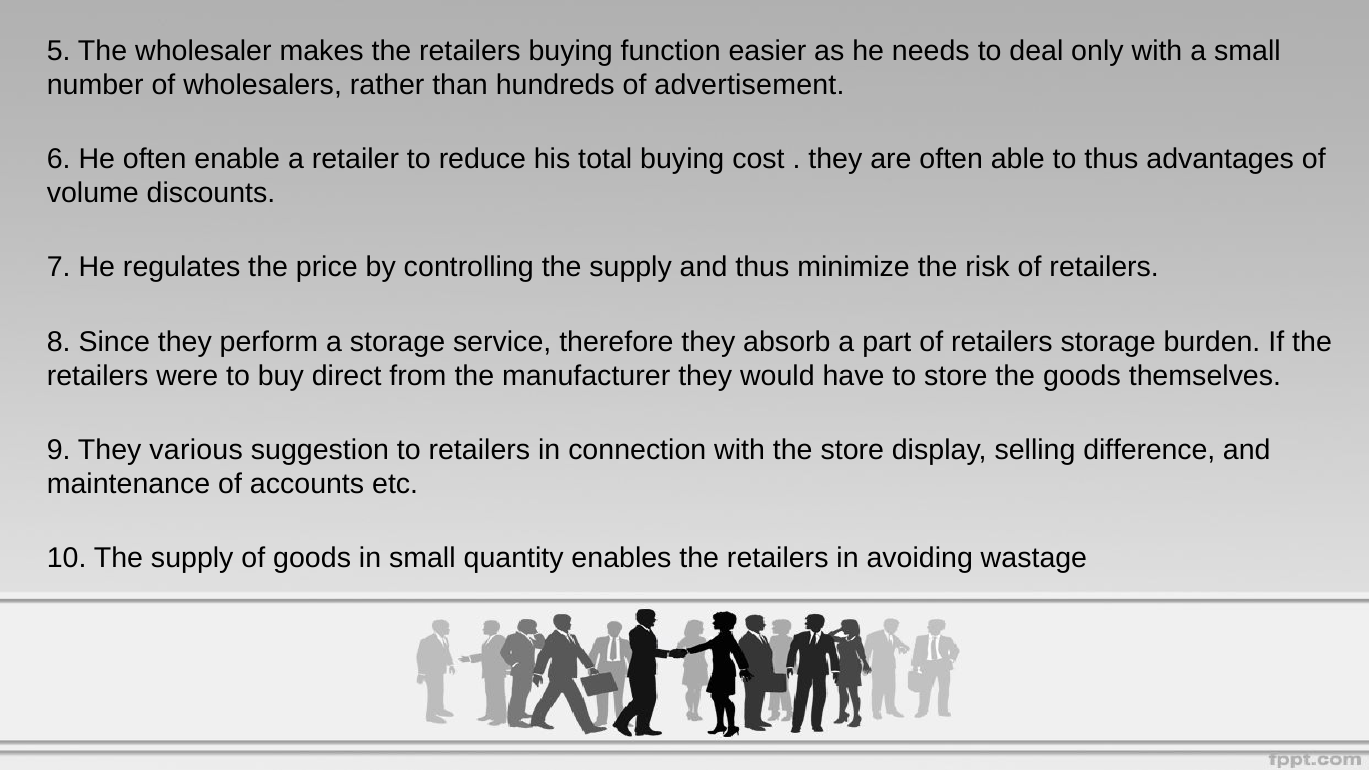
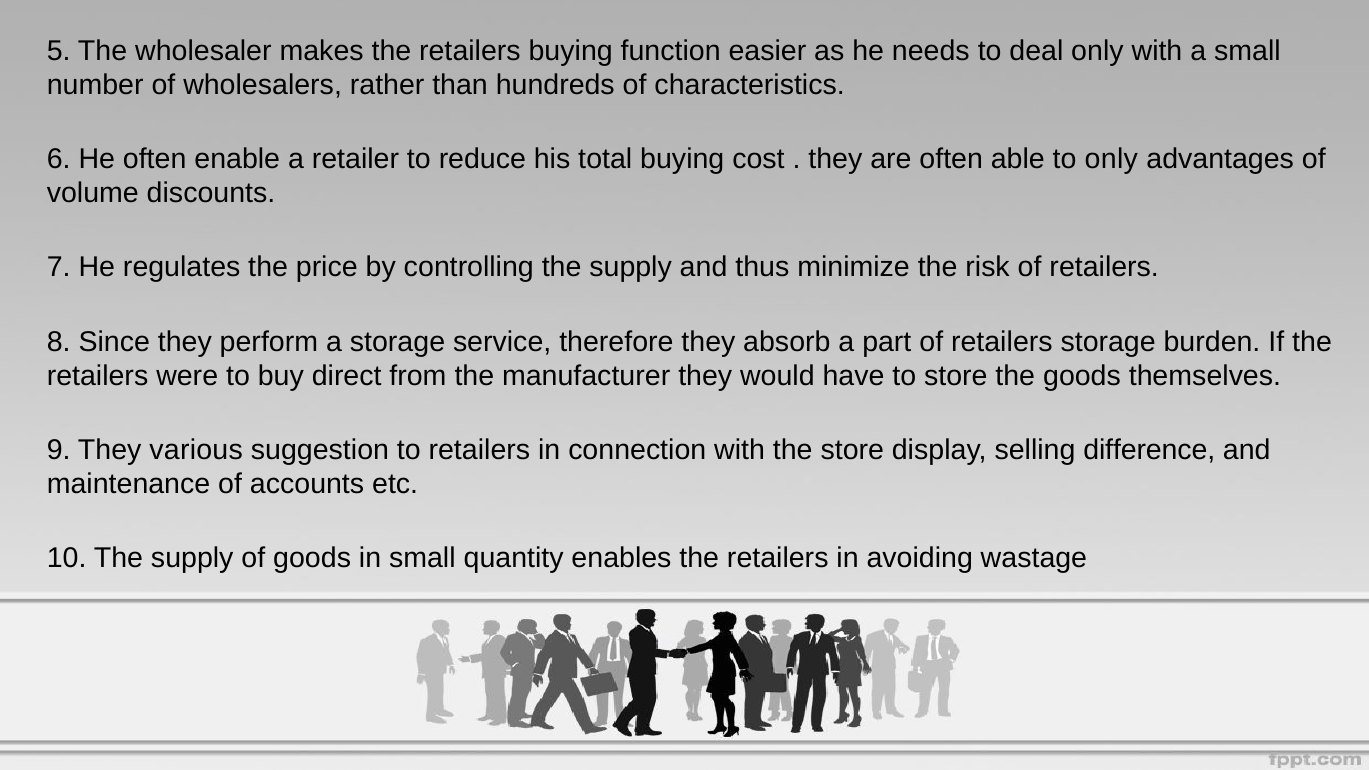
advertisement: advertisement -> characteristics (750, 85)
to thus: thus -> only (1111, 159)
